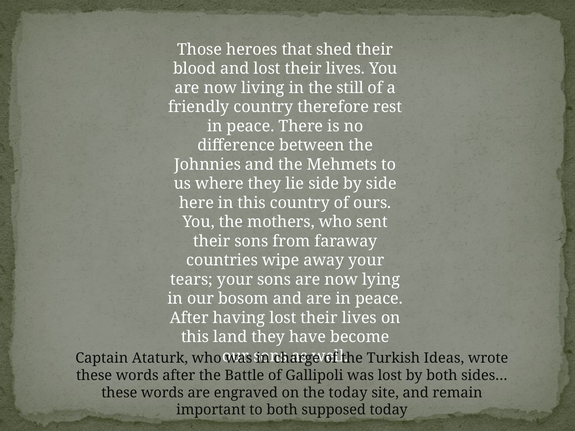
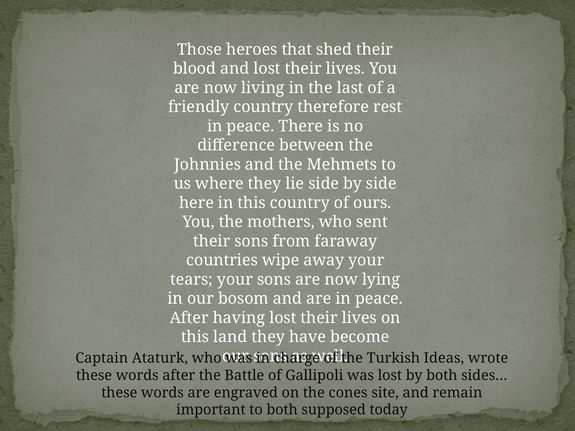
still: still -> last (350, 88)
the today: today -> cones (348, 393)
